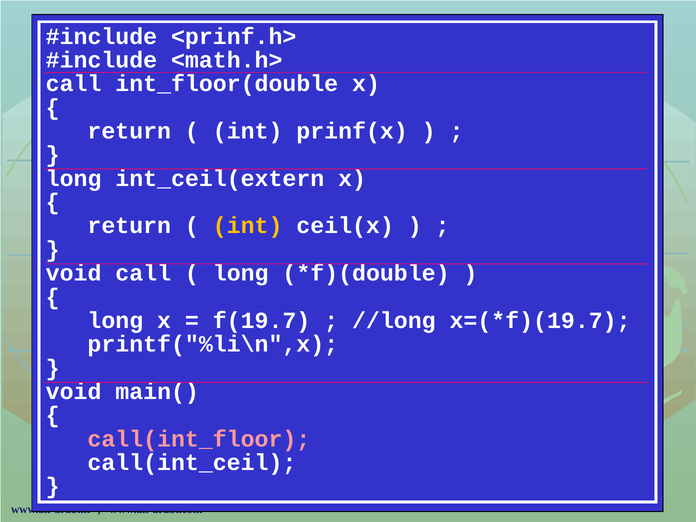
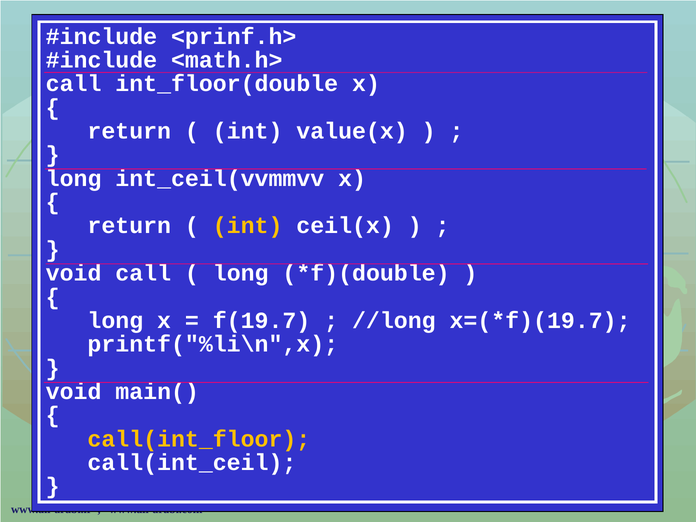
prinf(x: prinf(x -> value(x (352, 131)
int_ceil(extern: int_ceil(extern -> int_ceil(vvmmvv (220, 178)
call(int_floor colour: pink -> yellow (199, 439)
